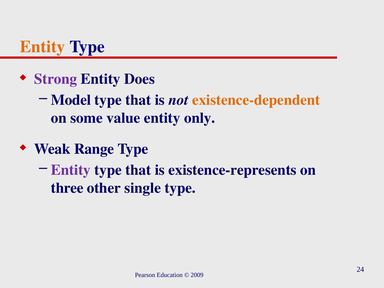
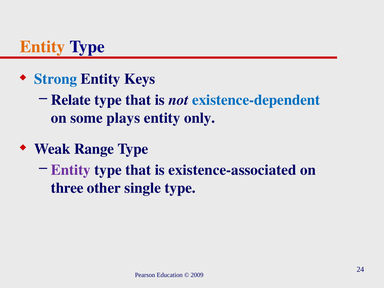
Strong colour: purple -> blue (56, 79)
Does: Does -> Keys (140, 79)
Model: Model -> Relate (71, 100)
existence-dependent colour: orange -> blue (256, 100)
value: value -> plays (123, 118)
existence-represents: existence-represents -> existence-associated (232, 170)
